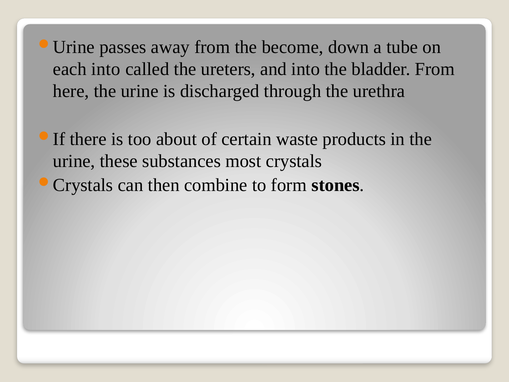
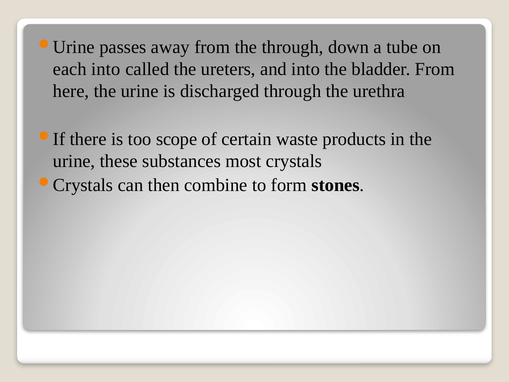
the become: become -> through (293, 47)
about: about -> scope (177, 139)
